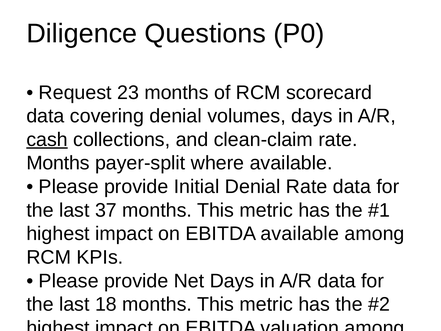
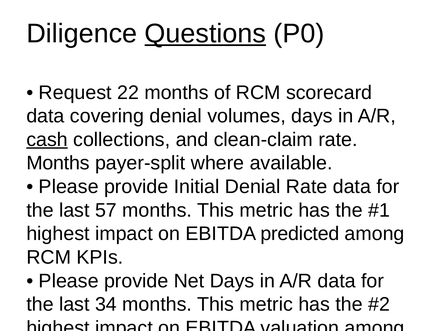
Questions underline: none -> present (205, 33)
23: 23 -> 22 (128, 92)
37: 37 -> 57 (106, 210)
EBITDA available: available -> predicted (300, 234)
18: 18 -> 34 (106, 304)
